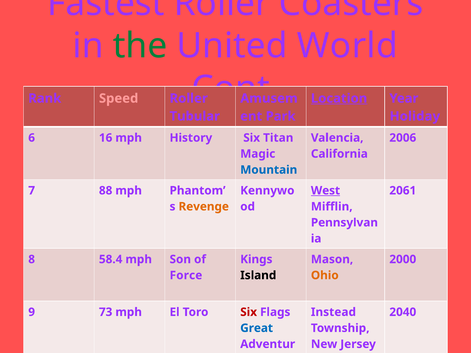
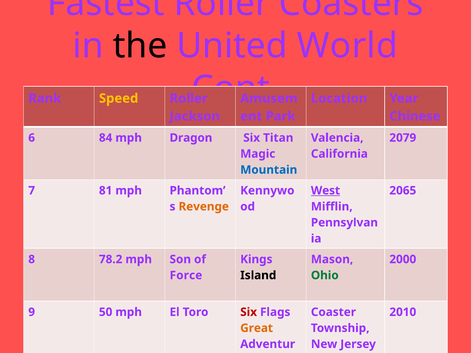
the colour: green -> black (140, 46)
Speed colour: pink -> yellow (119, 98)
Location underline: present -> none (339, 98)
Tubular: Tubular -> Jackson (195, 116)
Holiday: Holiday -> Chinese (415, 116)
16: 16 -> 84 (106, 138)
History: History -> Dragon (191, 138)
2006: 2006 -> 2079 (403, 138)
88: 88 -> 81 (106, 191)
2061: 2061 -> 2065 (403, 191)
58.4: 58.4 -> 78.2 (111, 260)
Ohio colour: orange -> green (325, 276)
73: 73 -> 50 (106, 312)
Instead: Instead -> Coaster (333, 312)
2040: 2040 -> 2010 (403, 312)
Great colour: blue -> orange (257, 328)
